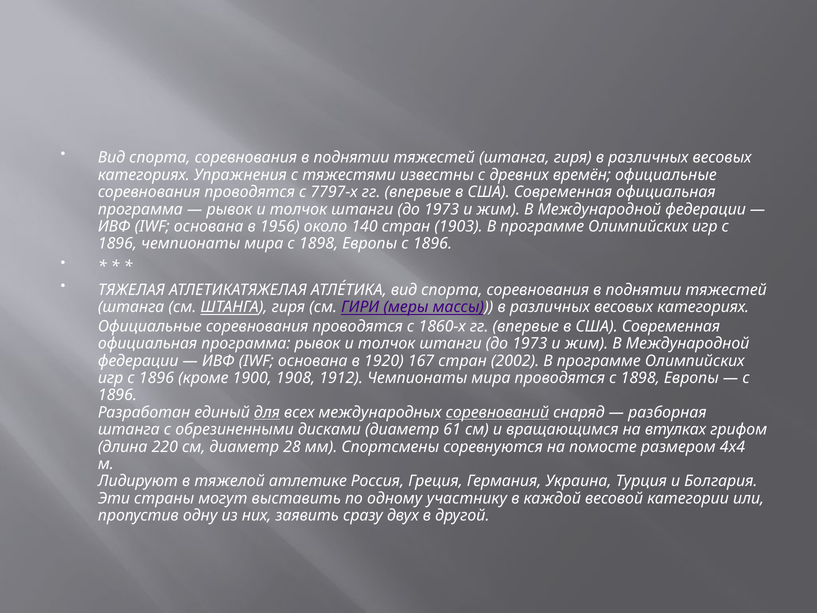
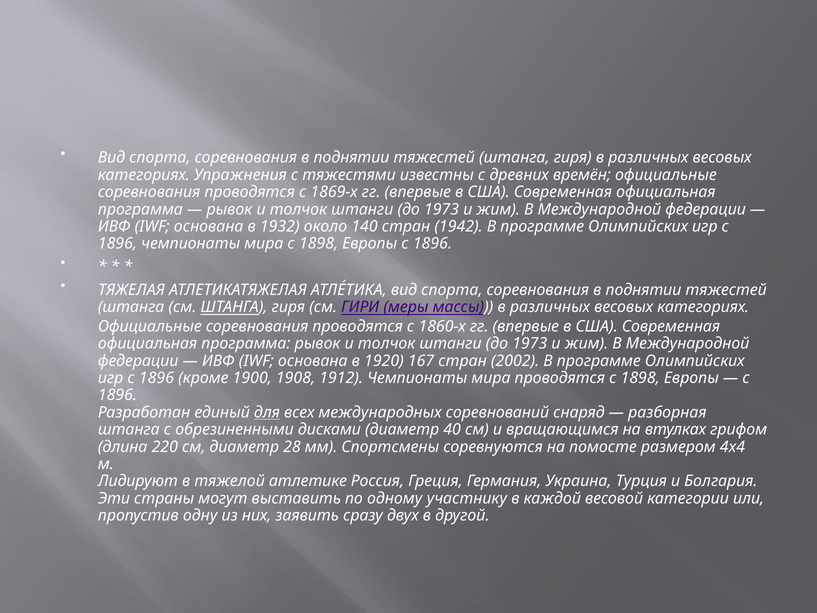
7797-х: 7797-х -> 1869-х (334, 192)
1956: 1956 -> 1932 (280, 226)
1903: 1903 -> 1942 (459, 226)
соревнований underline: present -> none (497, 412)
61: 61 -> 40 (452, 429)
